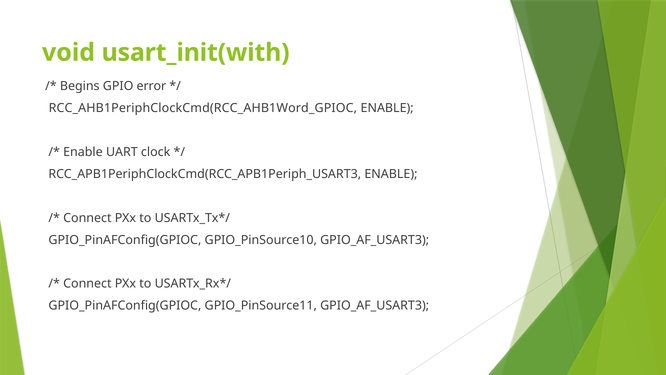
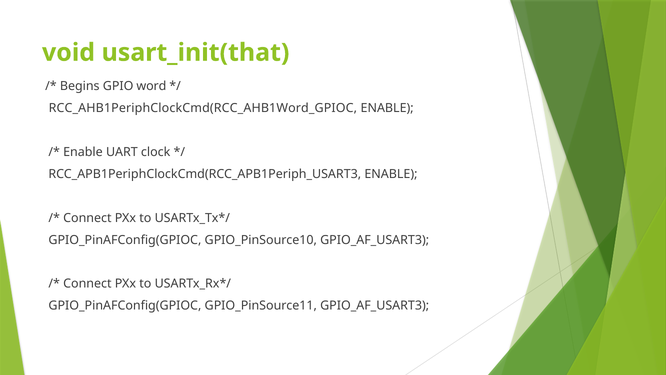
usart_init(with: usart_init(with -> usart_init(that (195, 53)
error: error -> word (151, 86)
